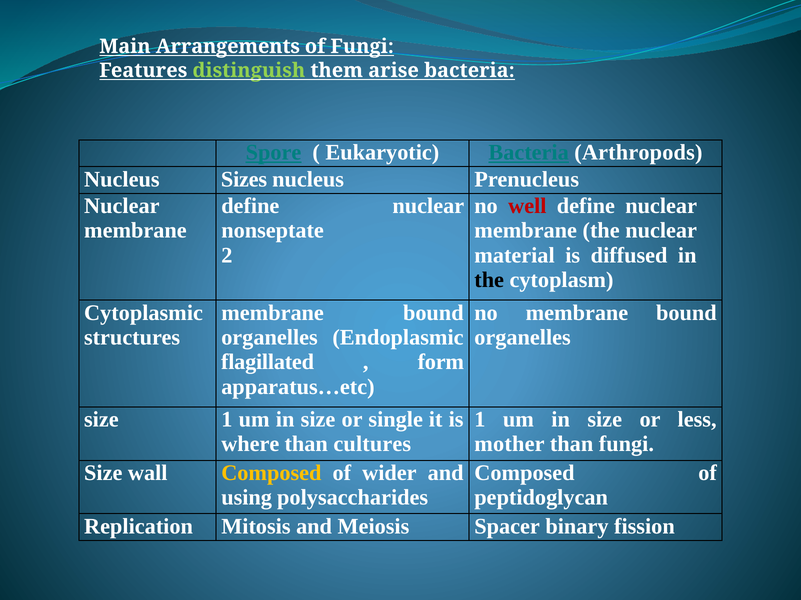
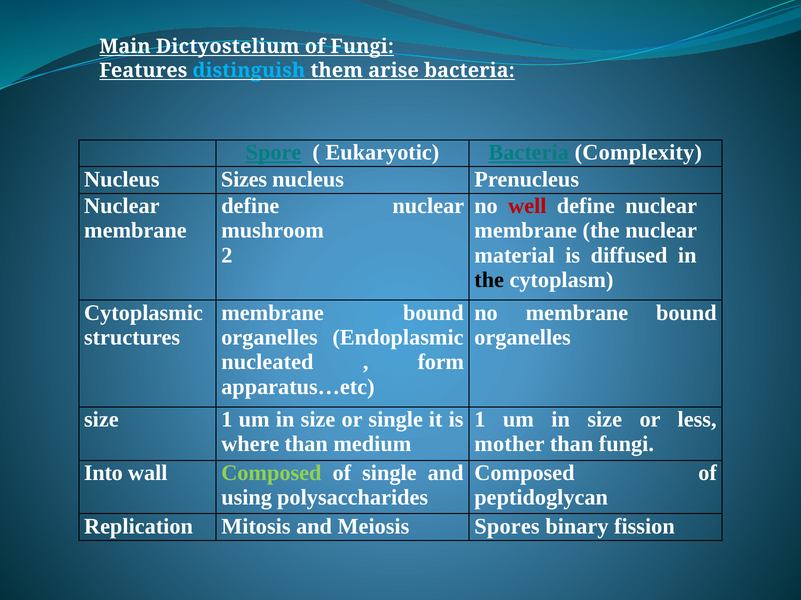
Arrangements: Arrangements -> Dictyostelium (228, 46)
distinguish colour: light green -> light blue (249, 70)
Arthropods: Arthropods -> Complexity (638, 153)
nonseptate: nonseptate -> mushroom (273, 231)
flagillated: flagillated -> nucleated (267, 362)
cultures: cultures -> medium (372, 445)
Size: Size -> Into (103, 473)
Composed colour: yellow -> light green (271, 473)
of wider: wider -> single (389, 473)
Spacer: Spacer -> Spores (507, 527)
